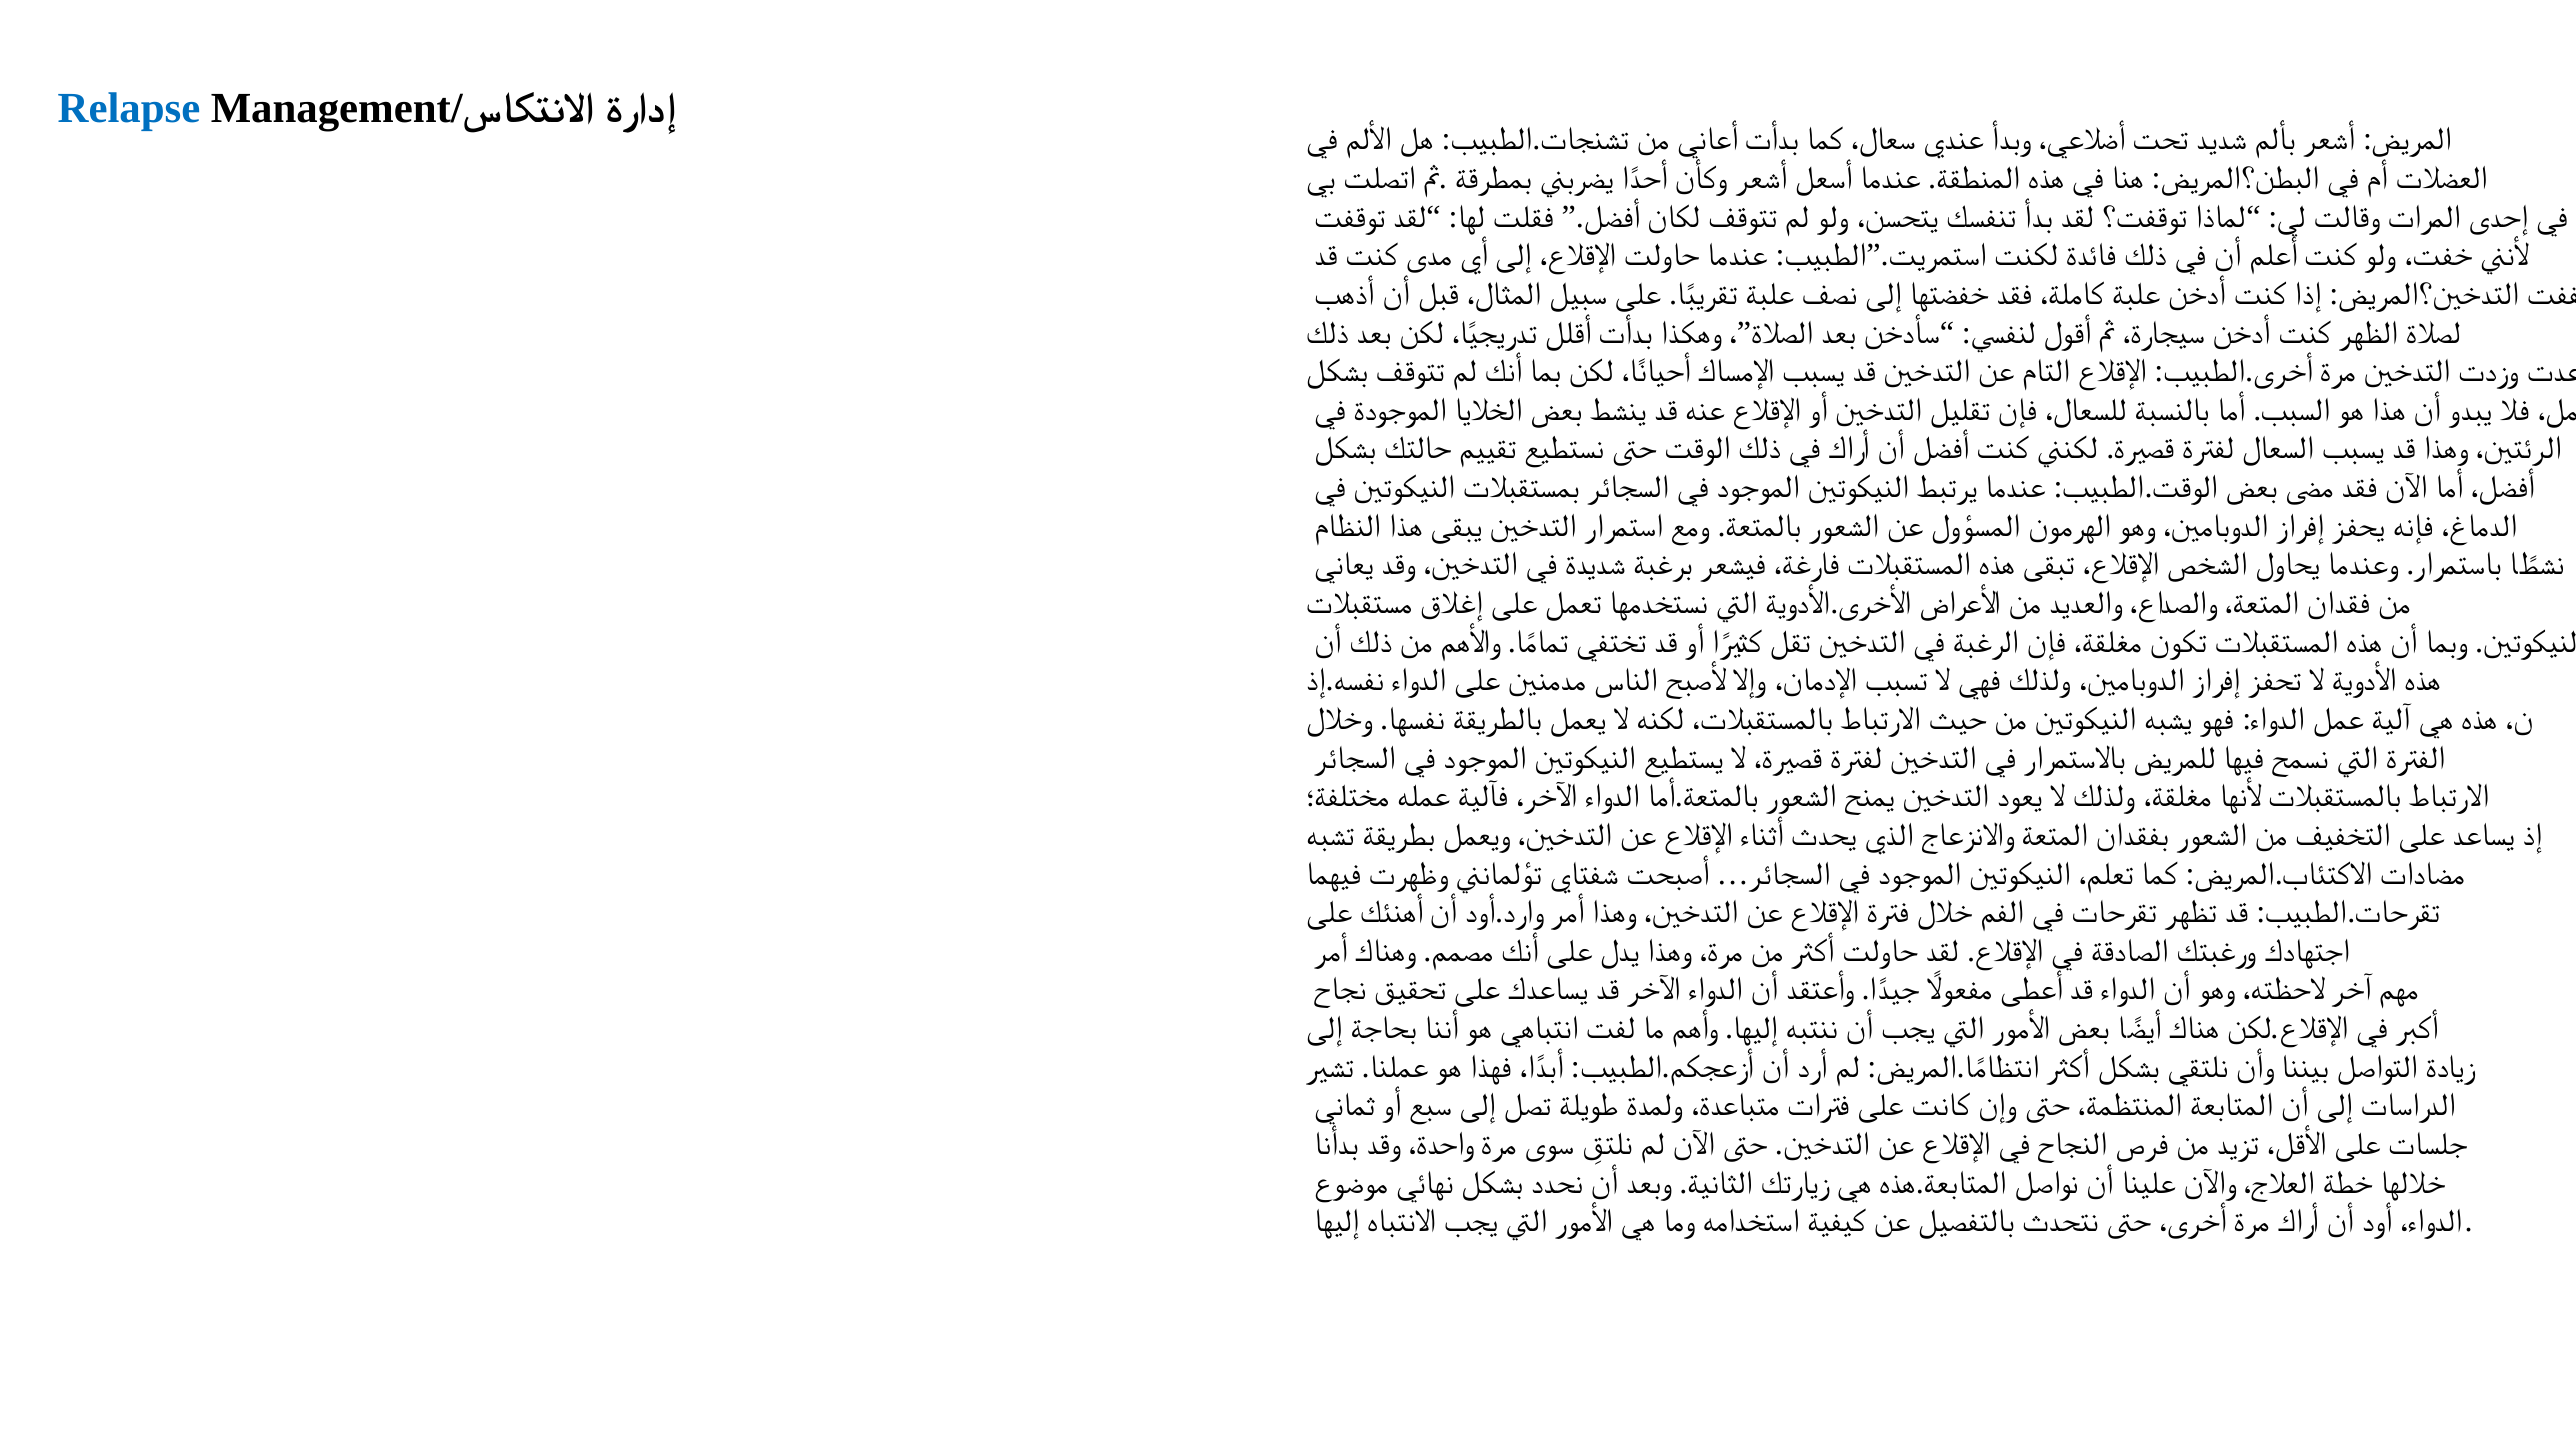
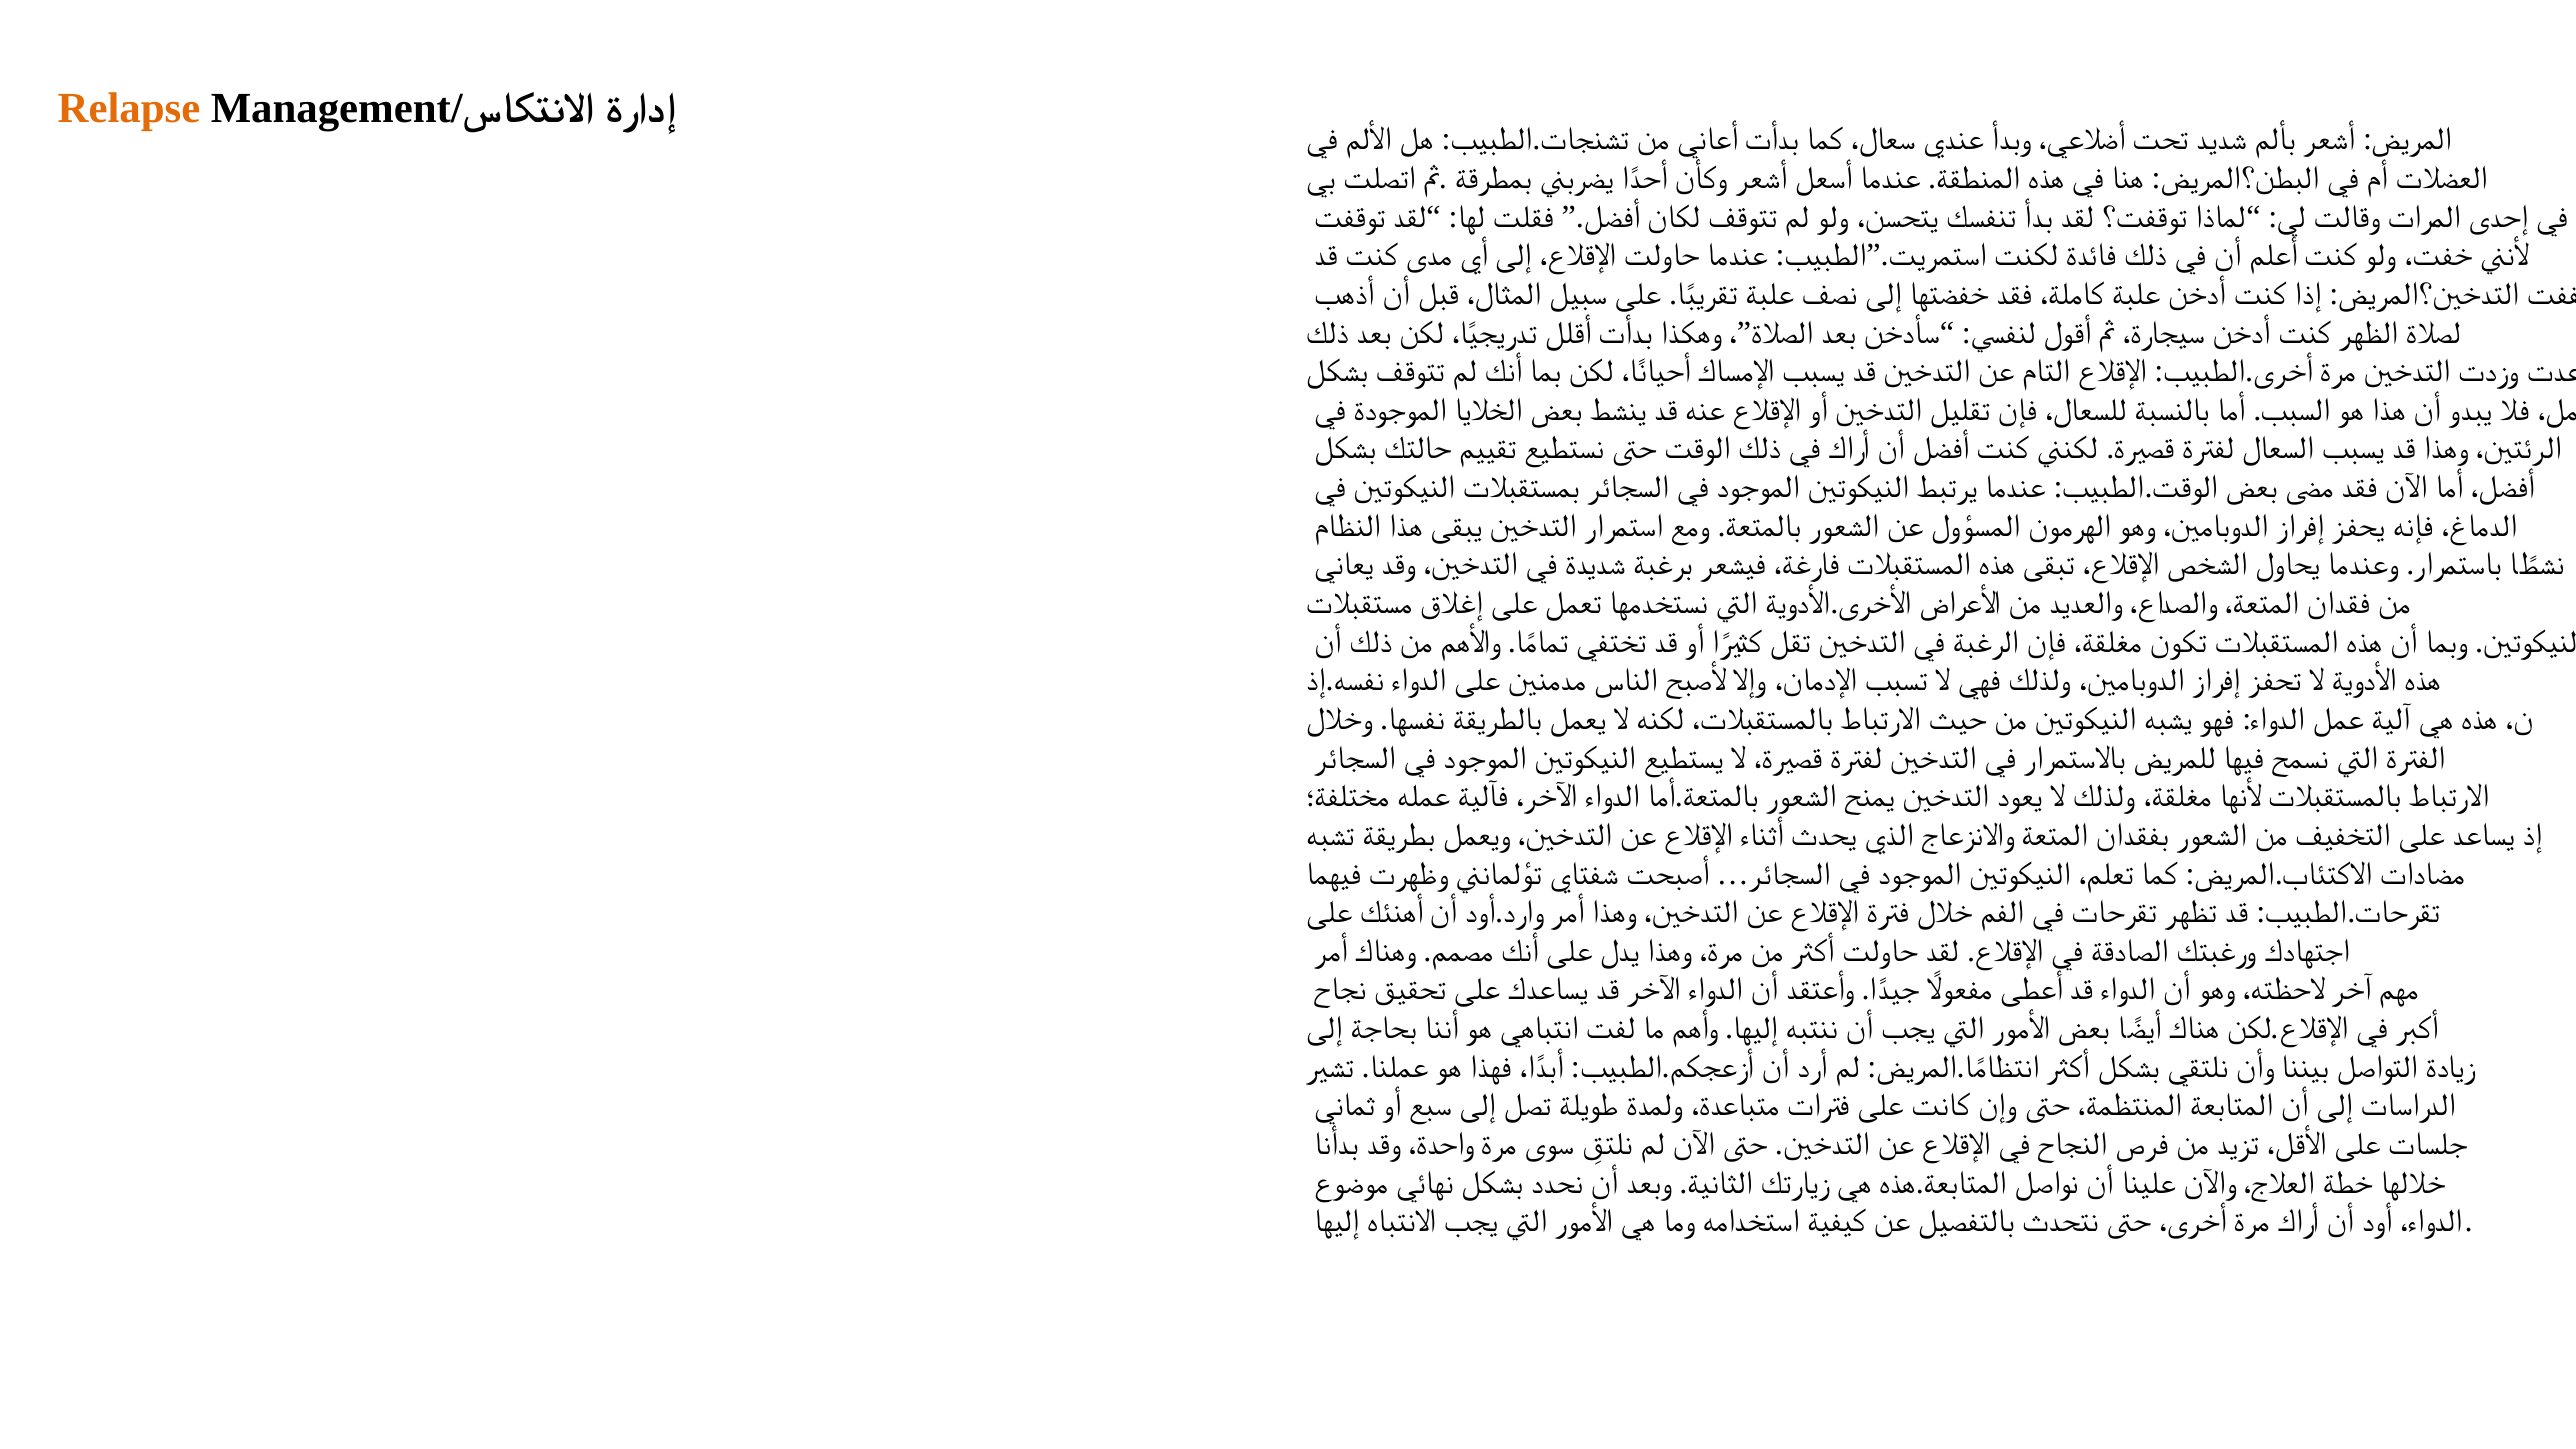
Relapse colour: blue -> orange (129, 108)
